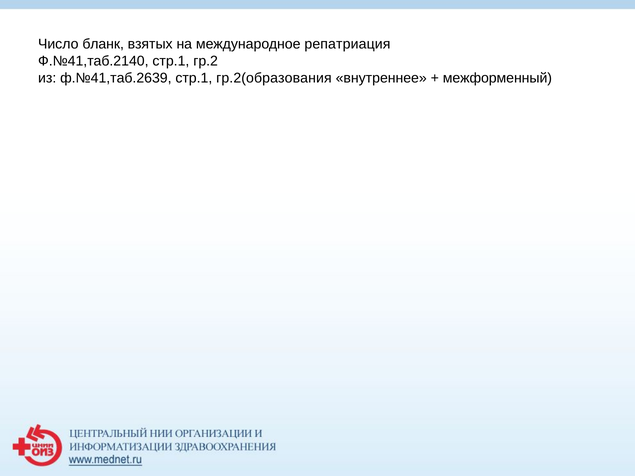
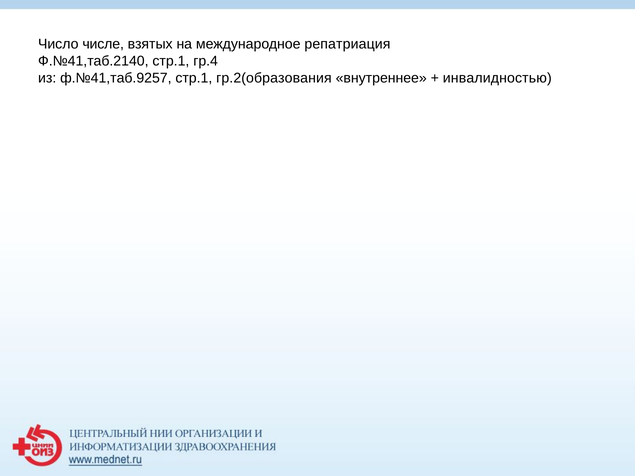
бланк: бланк -> числе (103, 44)
гр.2: гр.2 -> гр.4 (206, 61)
ф.№41,таб.2639: ф.№41,таб.2639 -> ф.№41,таб.9257 (116, 78)
межформенный: межформенный -> инвалидностью (497, 78)
